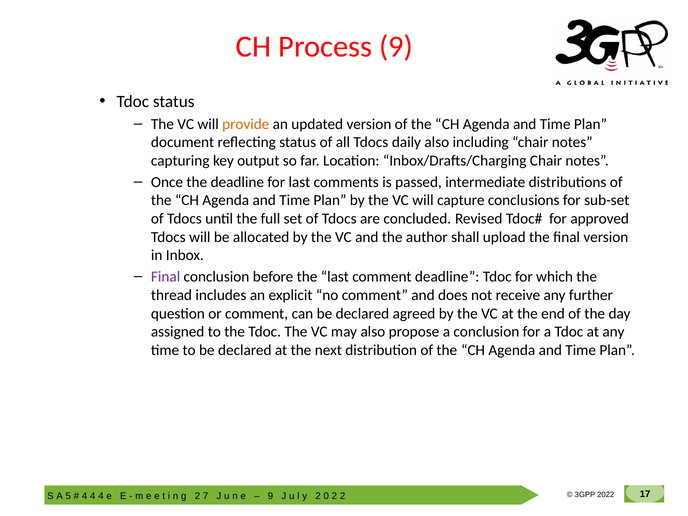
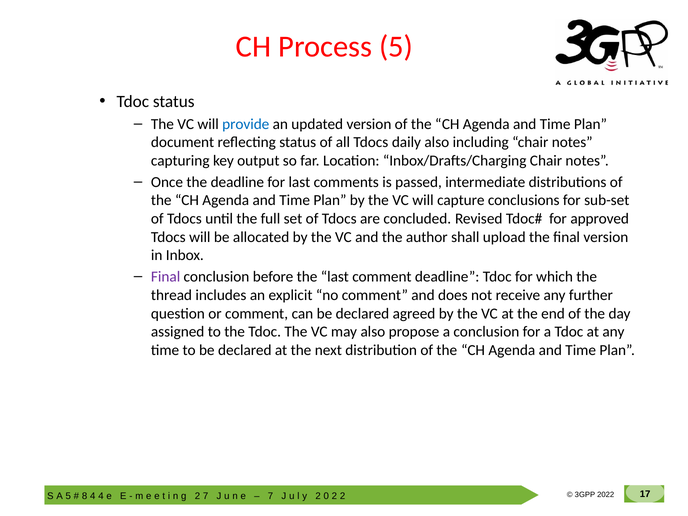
Process 9: 9 -> 5 (396, 47)
provide colour: orange -> blue (246, 124)
4: 4 -> 8 (85, 496)
9: 9 -> 7 (270, 496)
